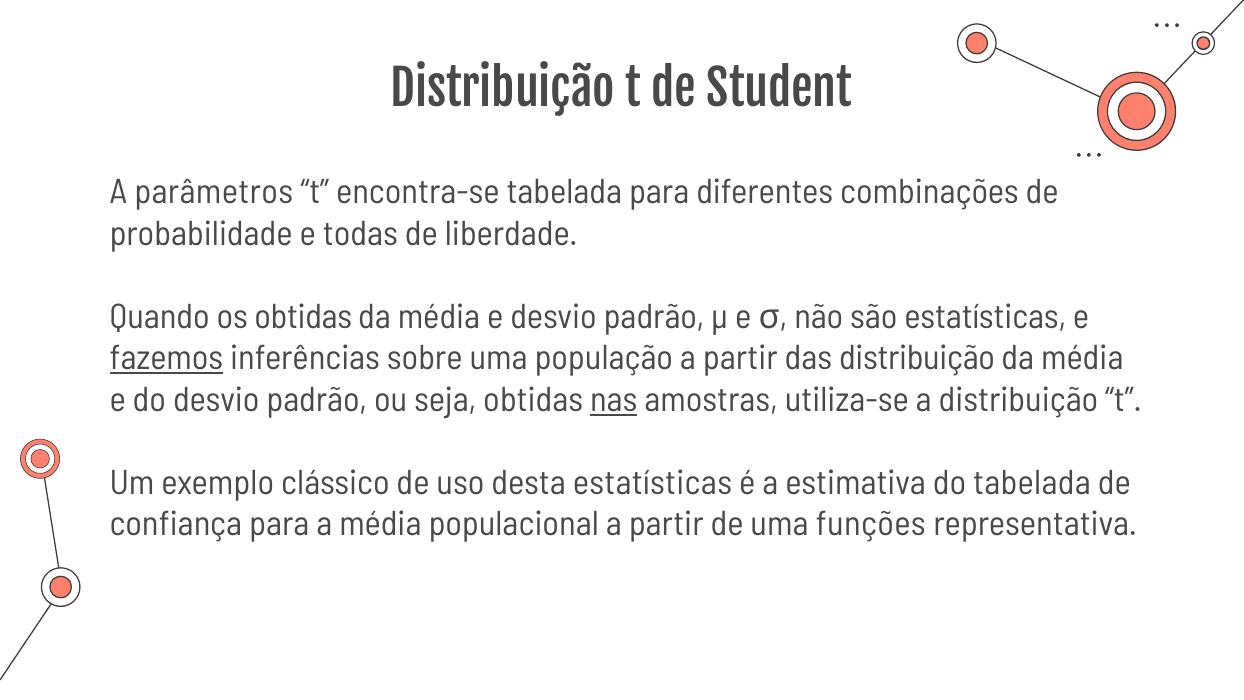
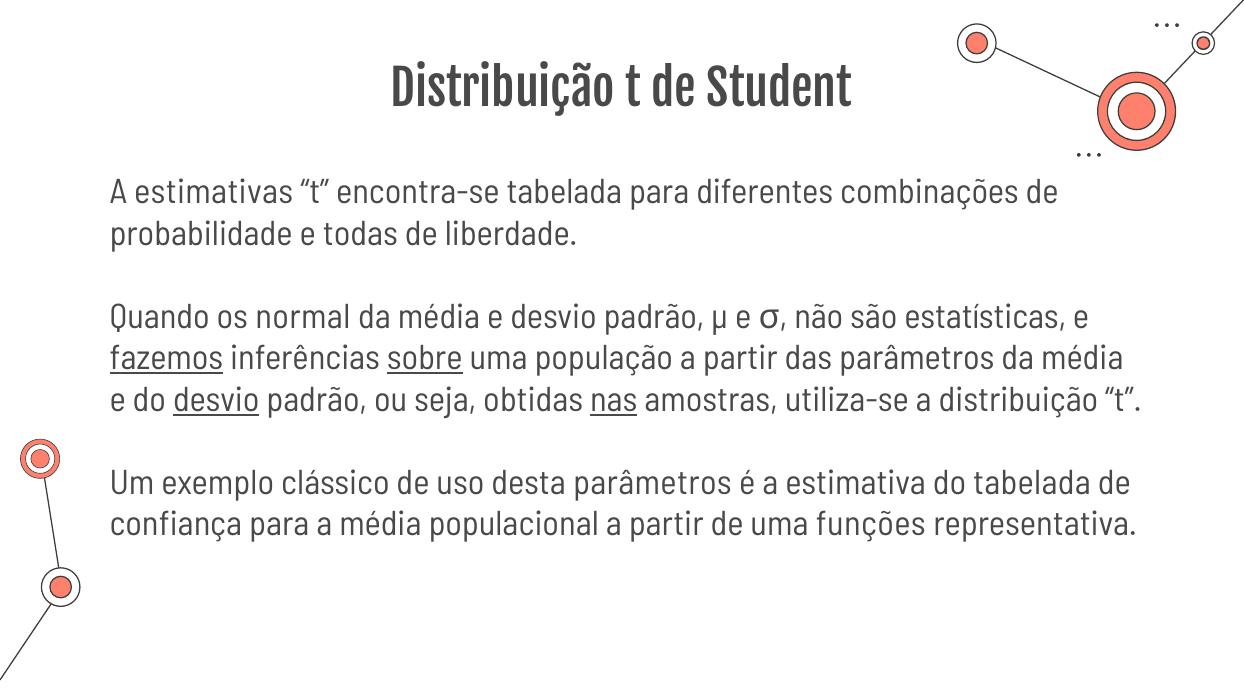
parâmetros: parâmetros -> estimativas (214, 192)
os obtidas: obtidas -> normal (303, 317)
sobre underline: none -> present (425, 358)
das distribuição: distribuição -> parâmetros (917, 358)
desvio underline: none -> present (216, 400)
desta estatísticas: estatísticas -> parâmetros (652, 483)
